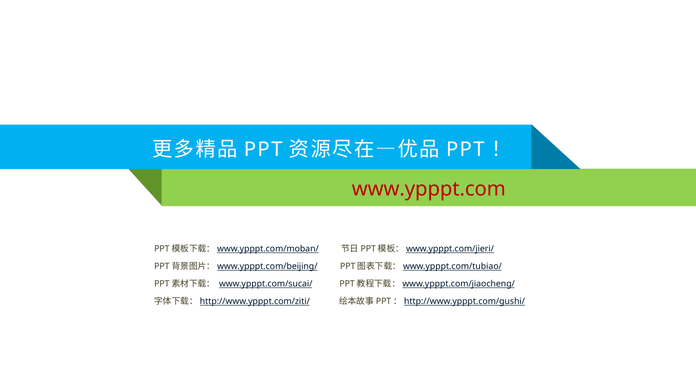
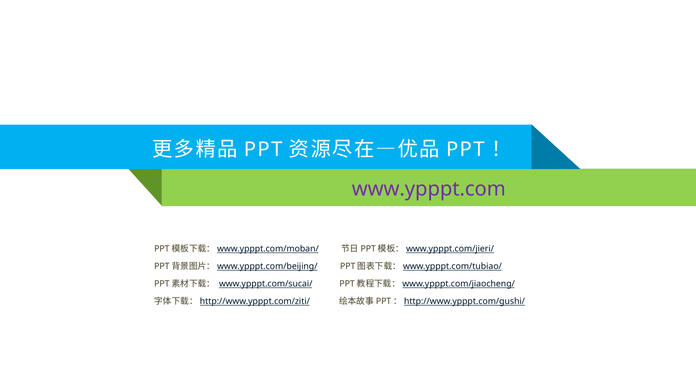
www.ypppt.com colour: red -> purple (429, 189)
